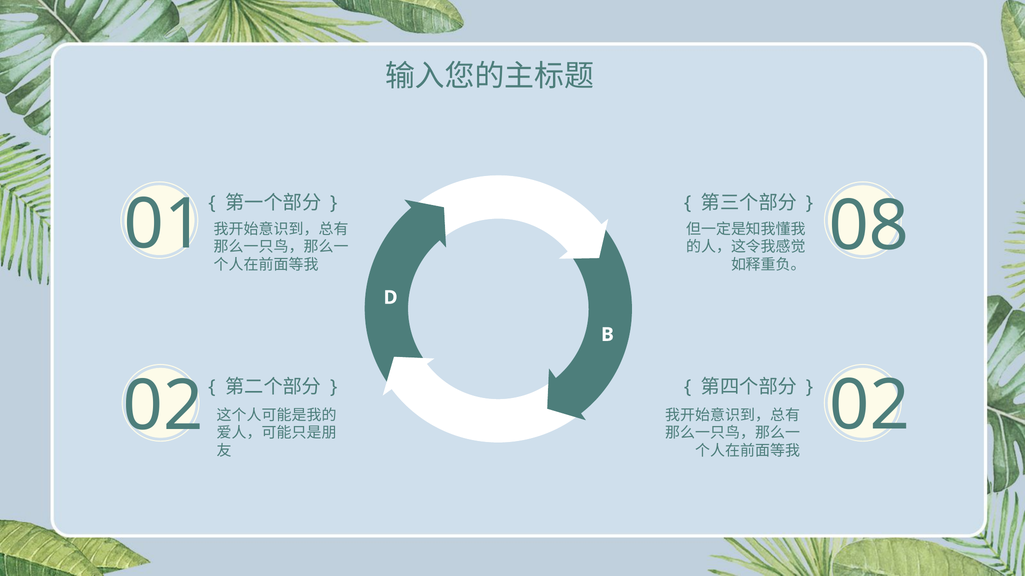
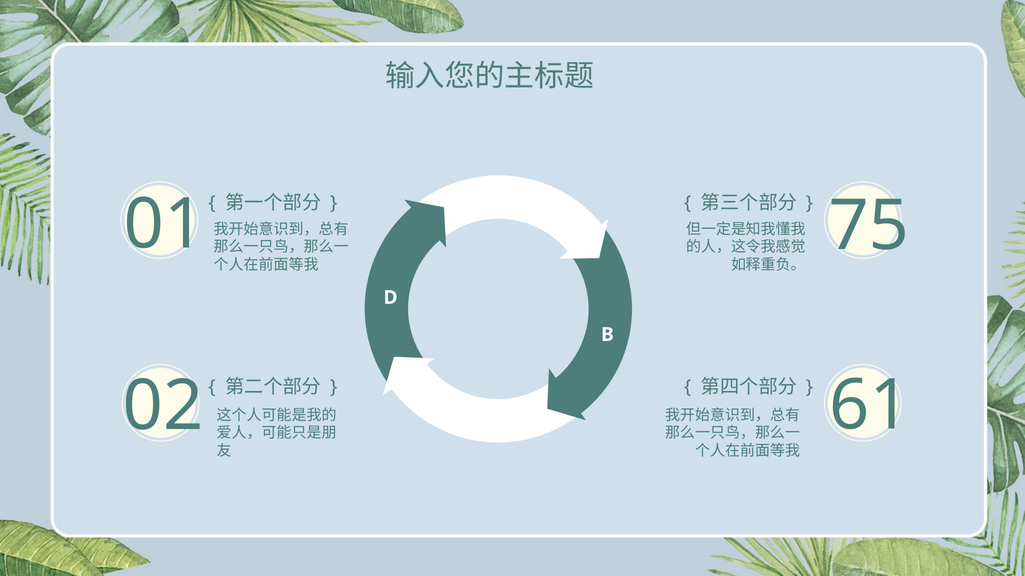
08: 08 -> 75 (869, 226)
02: 02 -> 61 (870, 406)
